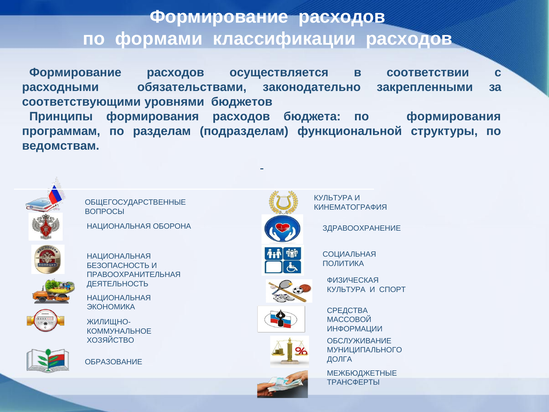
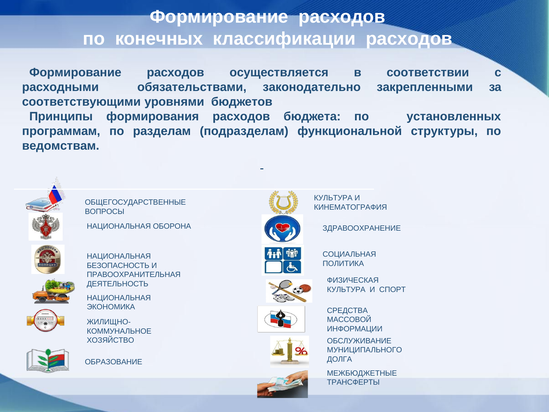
формами: формами -> конечных (159, 39)
по формирования: формирования -> установленных (454, 116)
